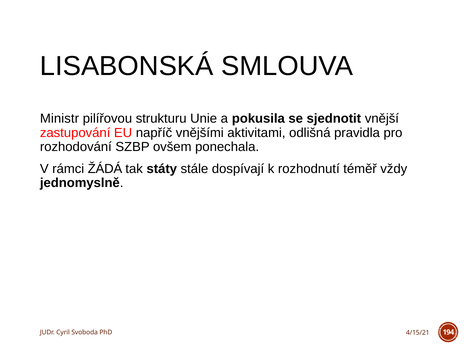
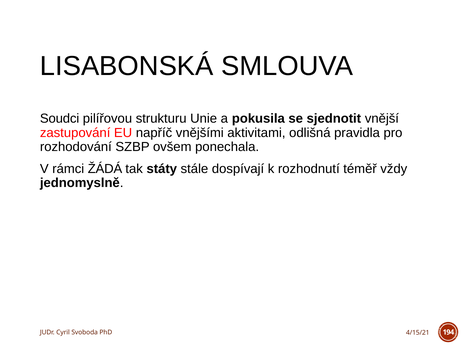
Ministr: Ministr -> Soudci (60, 118)
